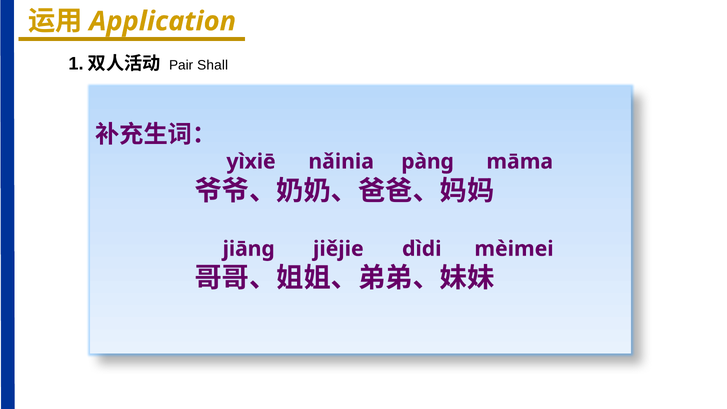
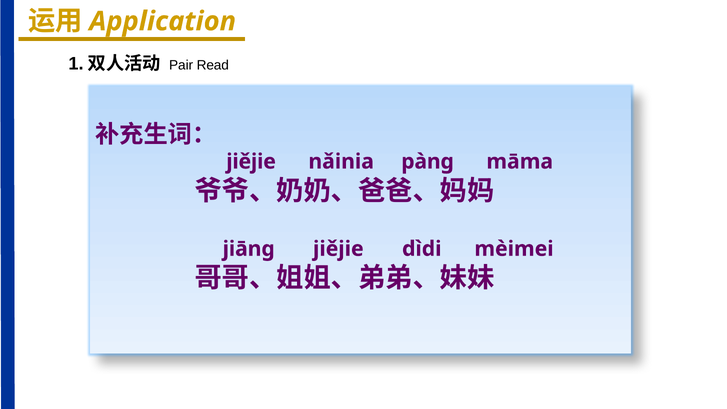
Shall: Shall -> Read (213, 65)
yìxiē: yìxiē -> jiějie (251, 162)
